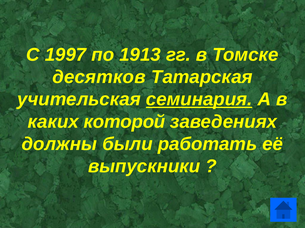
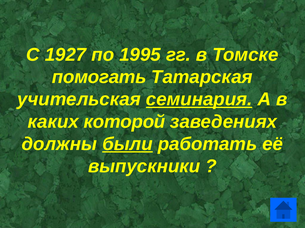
1997: 1997 -> 1927 (66, 55)
1913: 1913 -> 1995 (140, 55)
десятков: десятков -> помогать (99, 77)
были underline: none -> present (127, 144)
